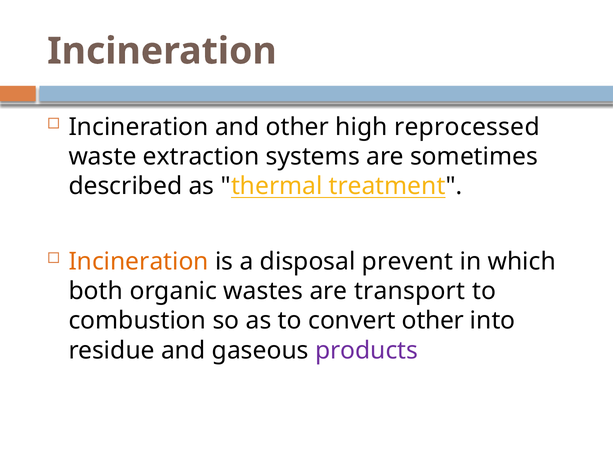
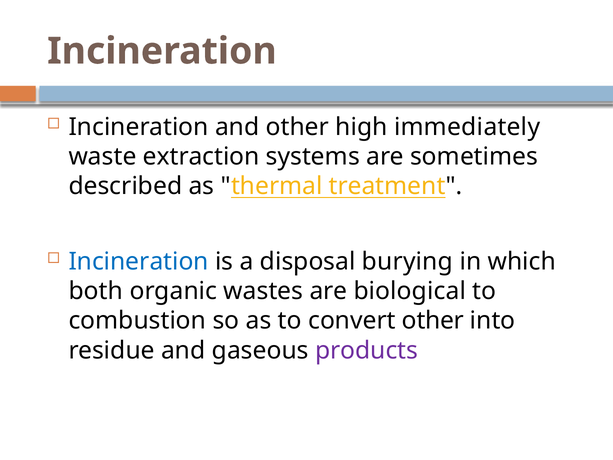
reprocessed: reprocessed -> immediately (467, 127)
Incineration colour: orange -> blue (139, 261)
prevent: prevent -> burying (408, 261)
transport: transport -> biological (410, 291)
